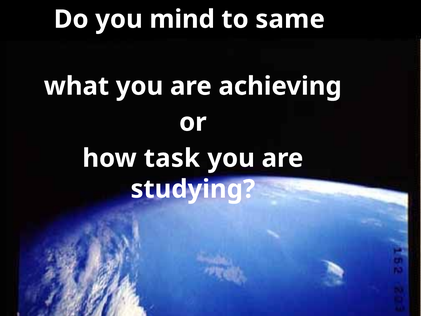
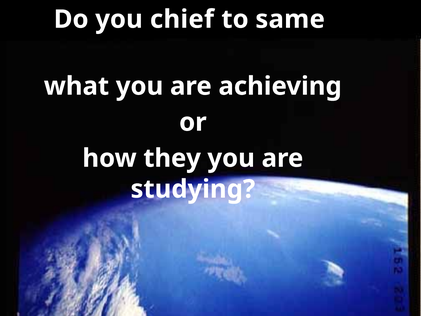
mind: mind -> chief (182, 19)
task: task -> they (172, 158)
